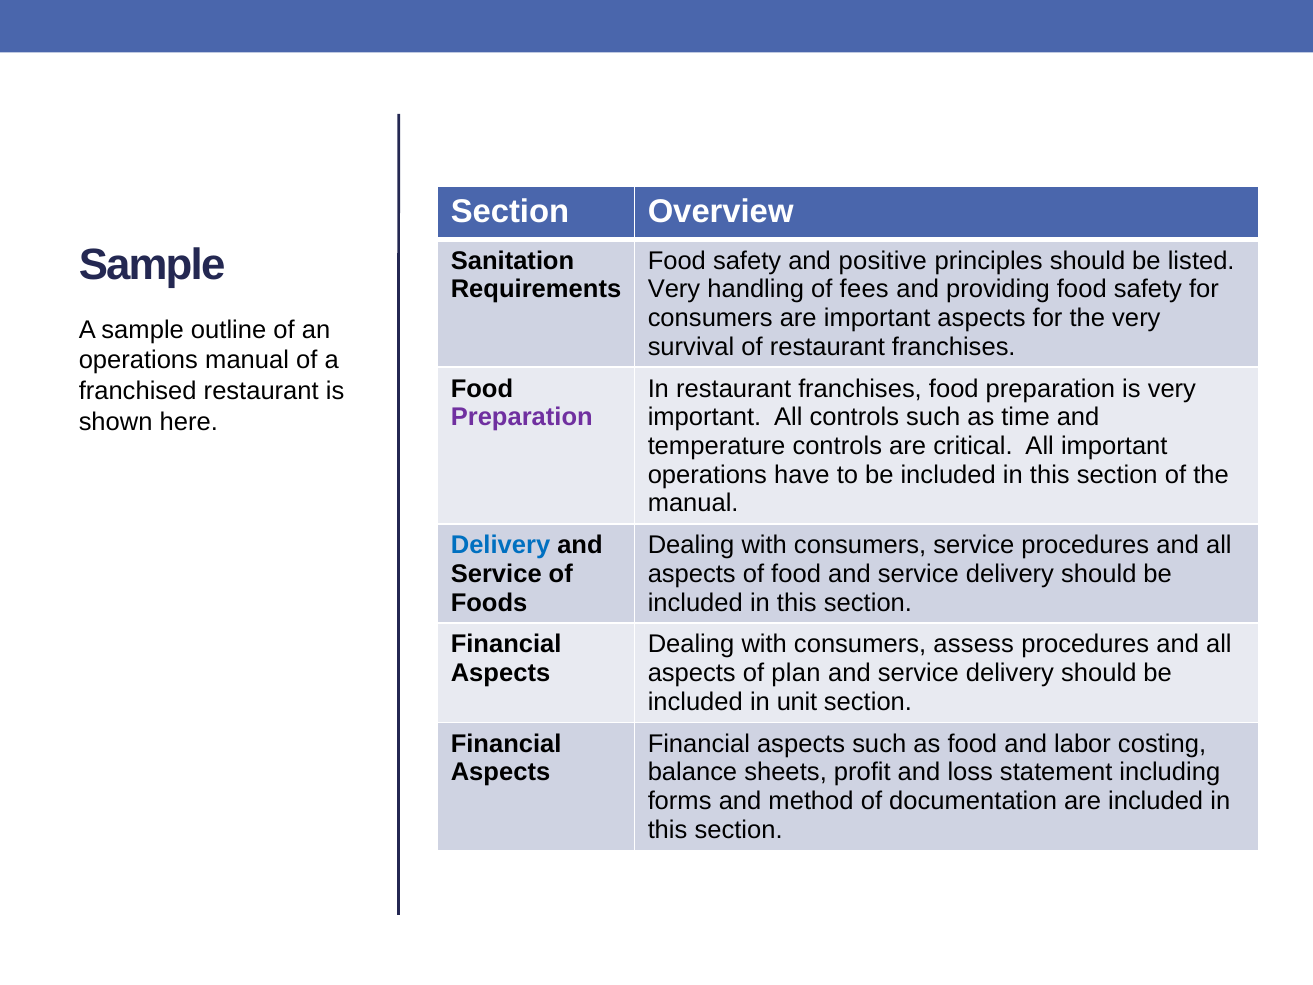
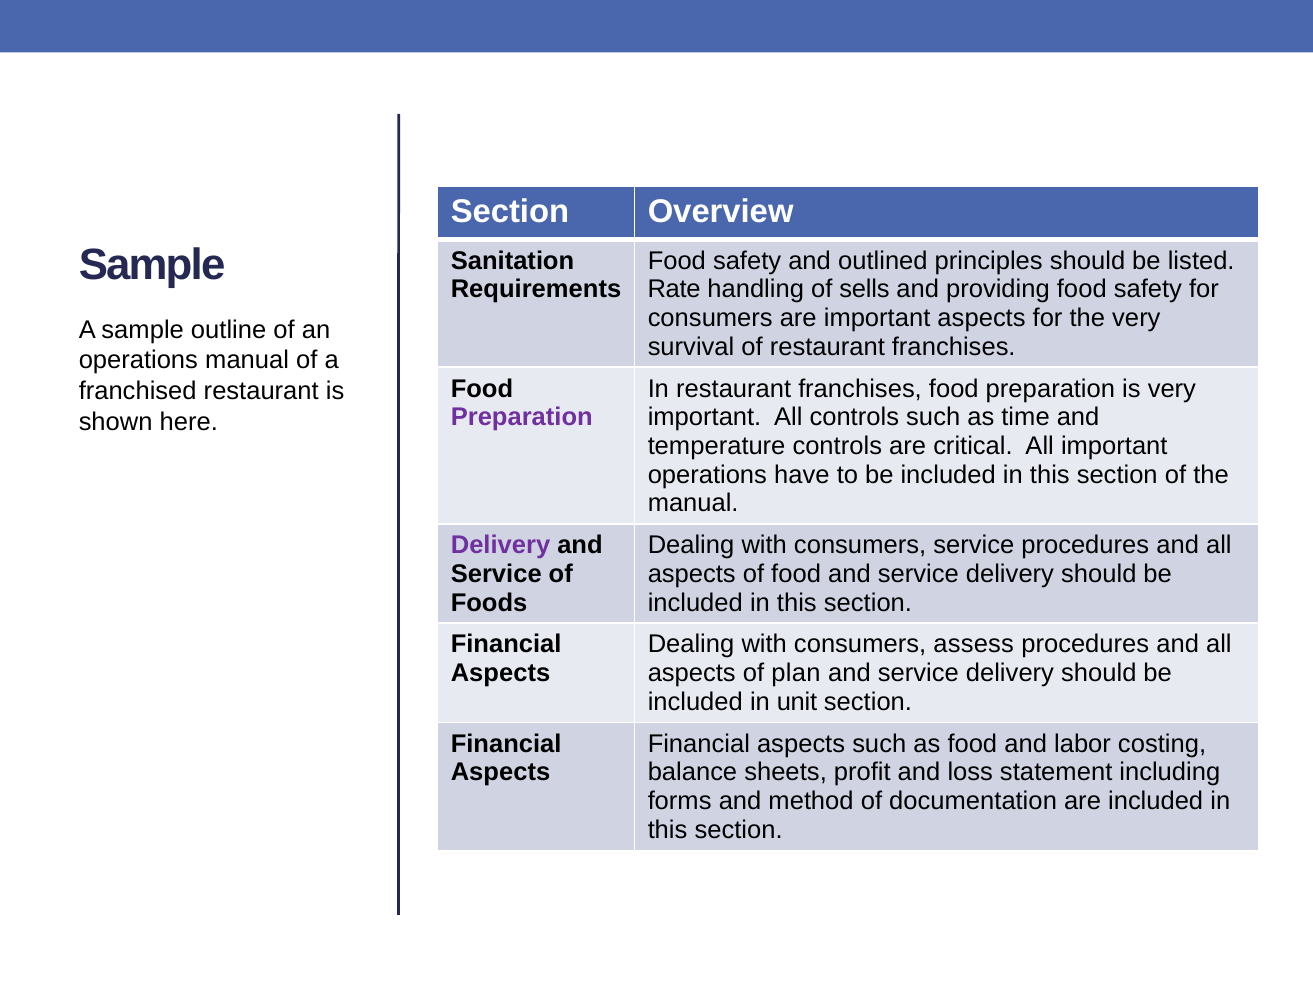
positive: positive -> outlined (883, 261)
Very: Very -> Rate (674, 289)
fees: fees -> sells (865, 289)
Delivery colour: blue -> purple (501, 545)
